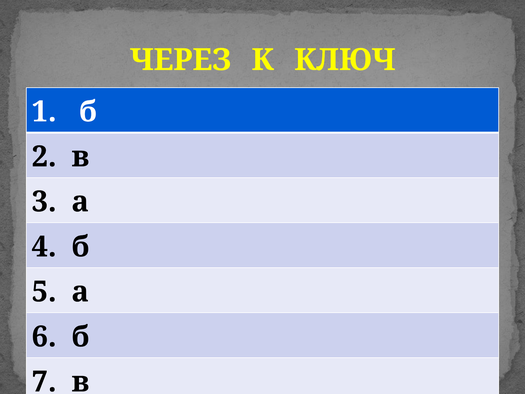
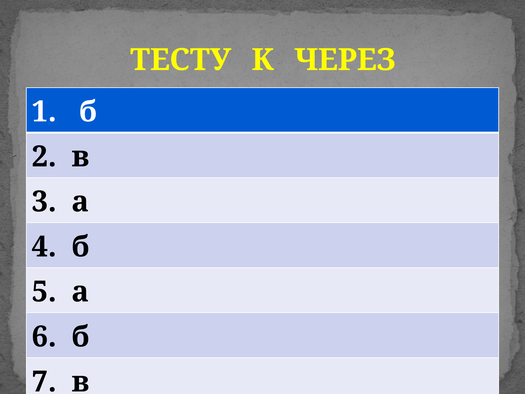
ЧЕРЕЗ: ЧЕРЕЗ -> ТЕСТУ (181, 60)
КЛЮЧ: КЛЮЧ -> ЧЕРЕЗ (345, 60)
